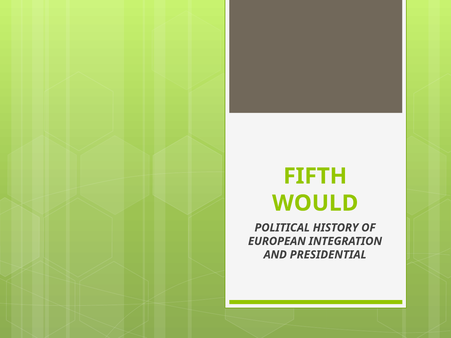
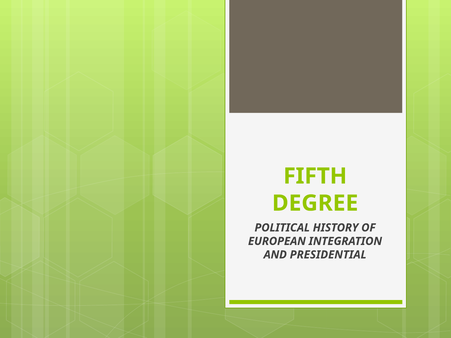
WOULD: WOULD -> DEGREE (315, 203)
